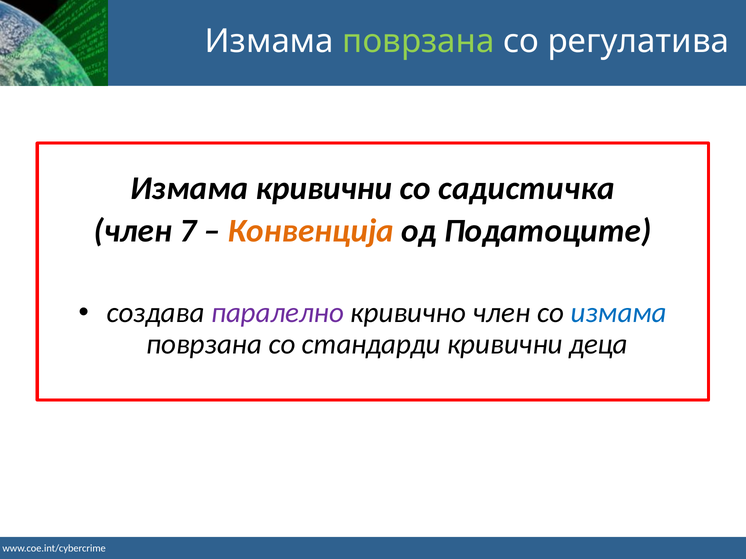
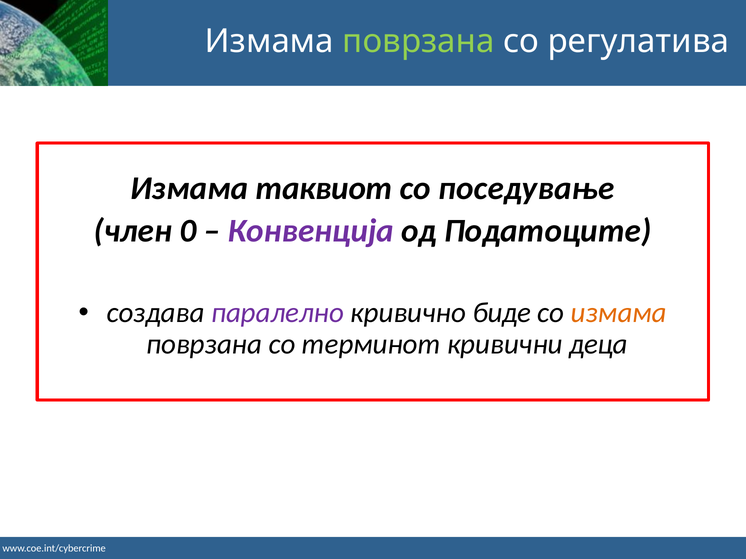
Измама кривични: кривични -> таквиот (324, 189)
садистичка: садистичка -> поседување (526, 189)
7: 7 -> 0 (188, 231)
Конвенција colour: orange -> purple (311, 231)
кривично член: член -> биде (502, 313)
измама colour: blue -> orange (619, 313)
стандарди: стандарди -> терминот (371, 344)
